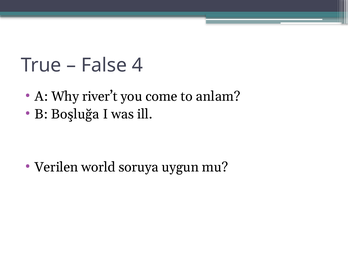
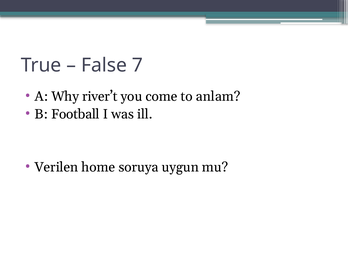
4: 4 -> 7 (138, 65)
Boşluğa: Boşluğa -> Football (75, 114)
world: world -> home (98, 167)
